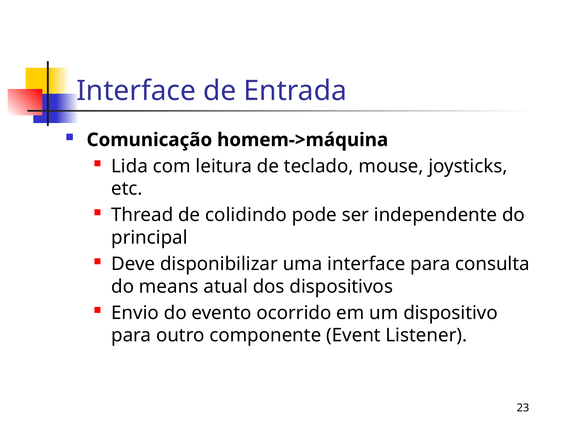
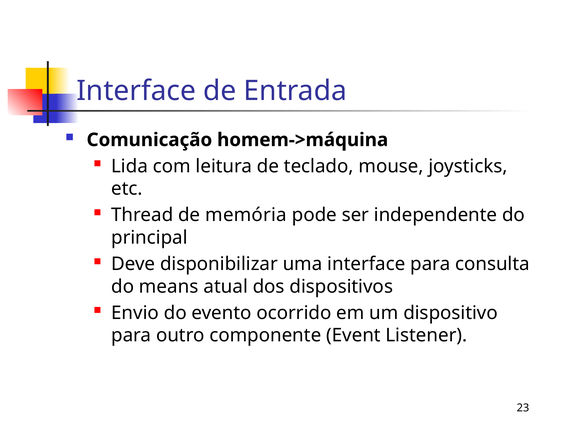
colidindo: colidindo -> memória (246, 215)
